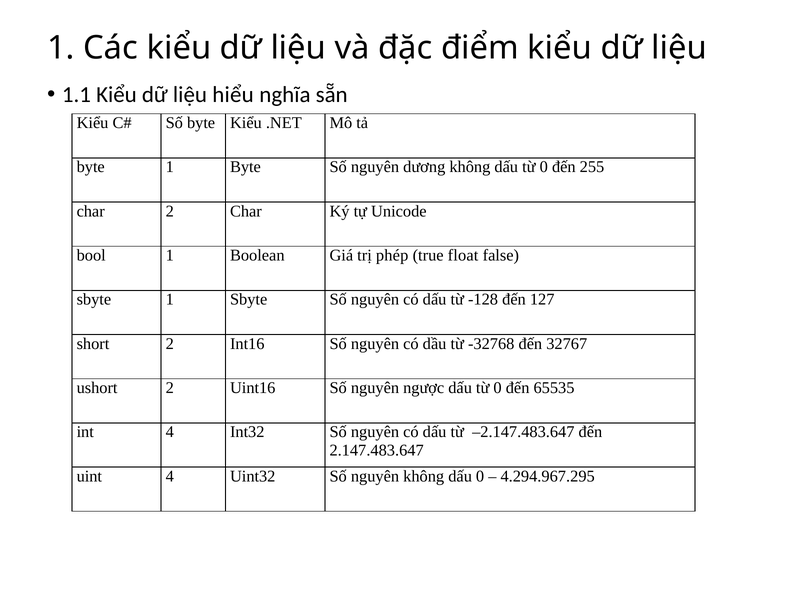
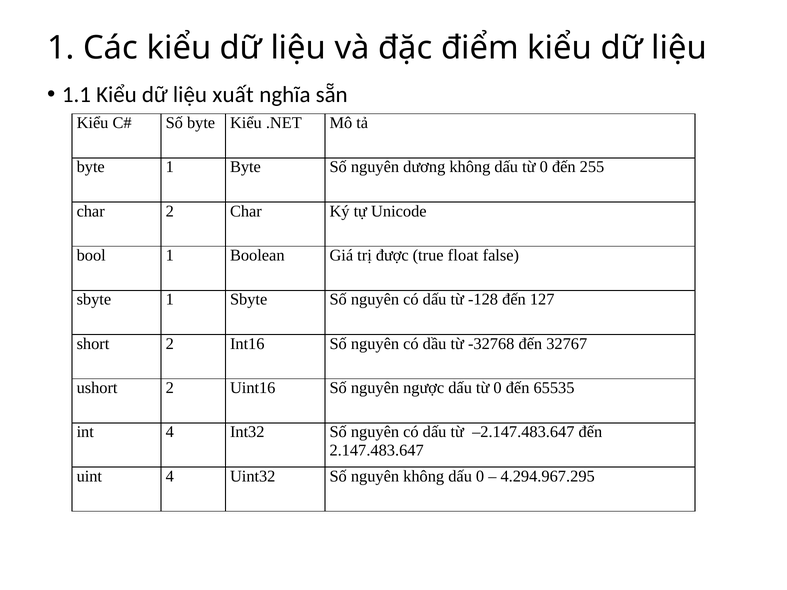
hiểu: hiểu -> xuất (233, 95)
phép: phép -> được (392, 256)
